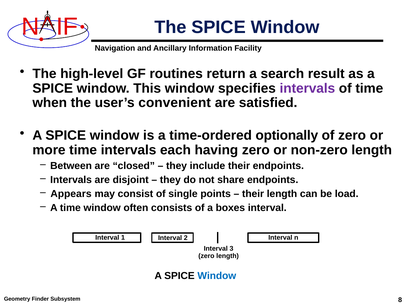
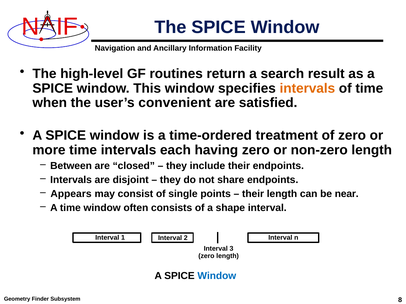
intervals colour: purple -> orange (307, 89)
optionally: optionally -> treatment (287, 136)
load: load -> near (347, 194)
boxes: boxes -> shape (230, 208)
